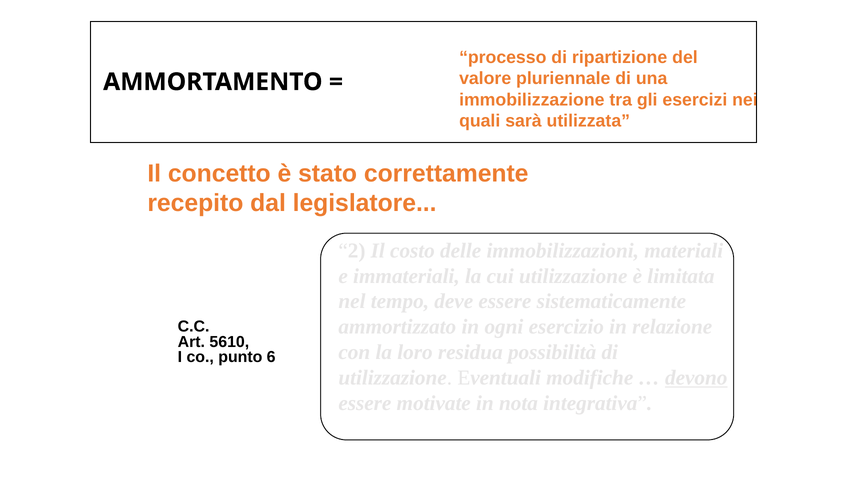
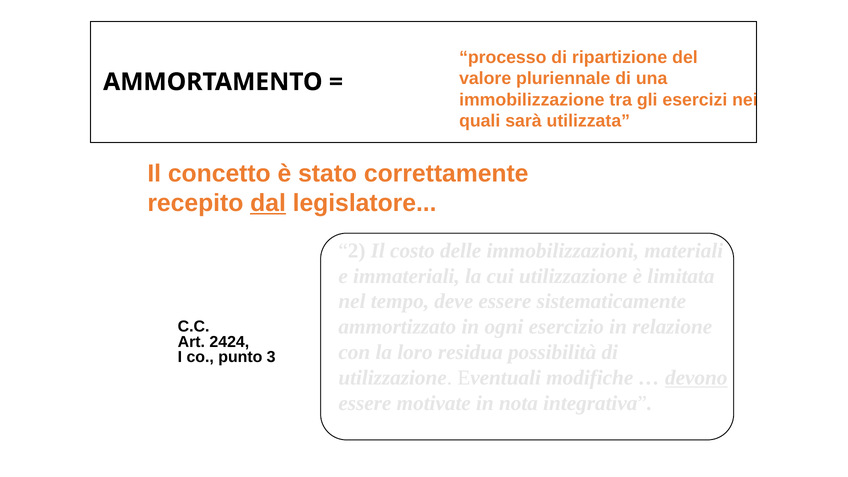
dal underline: none -> present (268, 203)
5610: 5610 -> 2424 (229, 342)
6: 6 -> 3 (271, 357)
